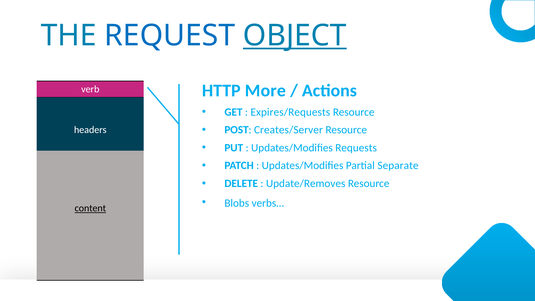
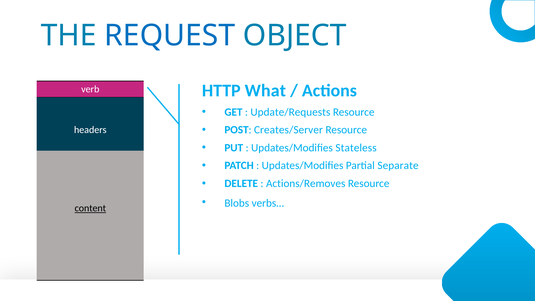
OBJECT underline: present -> none (295, 36)
More: More -> What (265, 90)
Expires/Requests: Expires/Requests -> Update/Requests (290, 112)
Requests: Requests -> Stateless (356, 148)
Update/Removes: Update/Removes -> Actions/Removes (306, 183)
